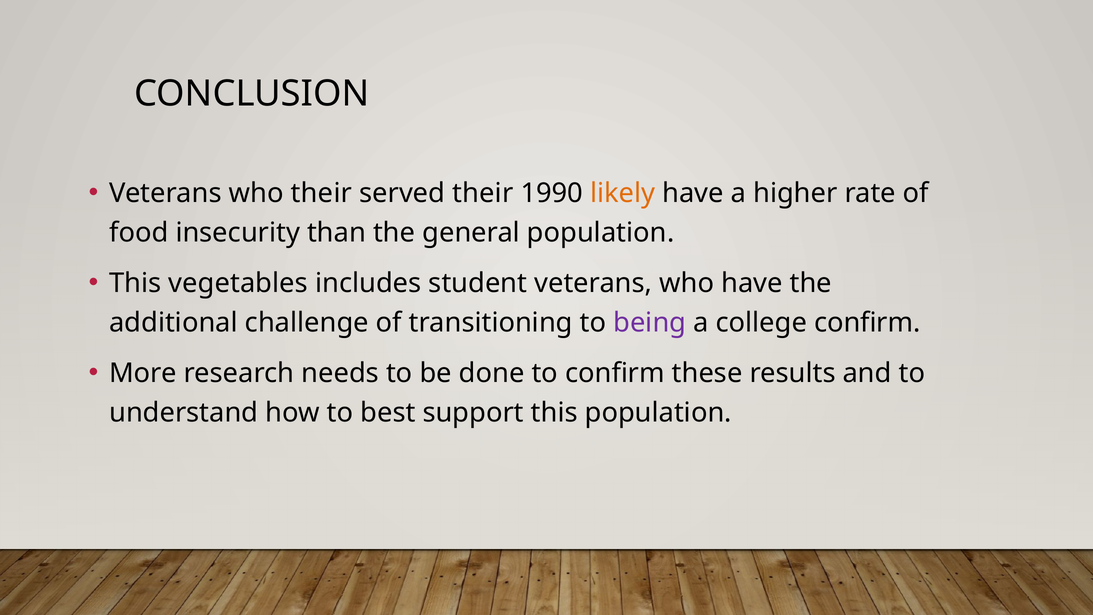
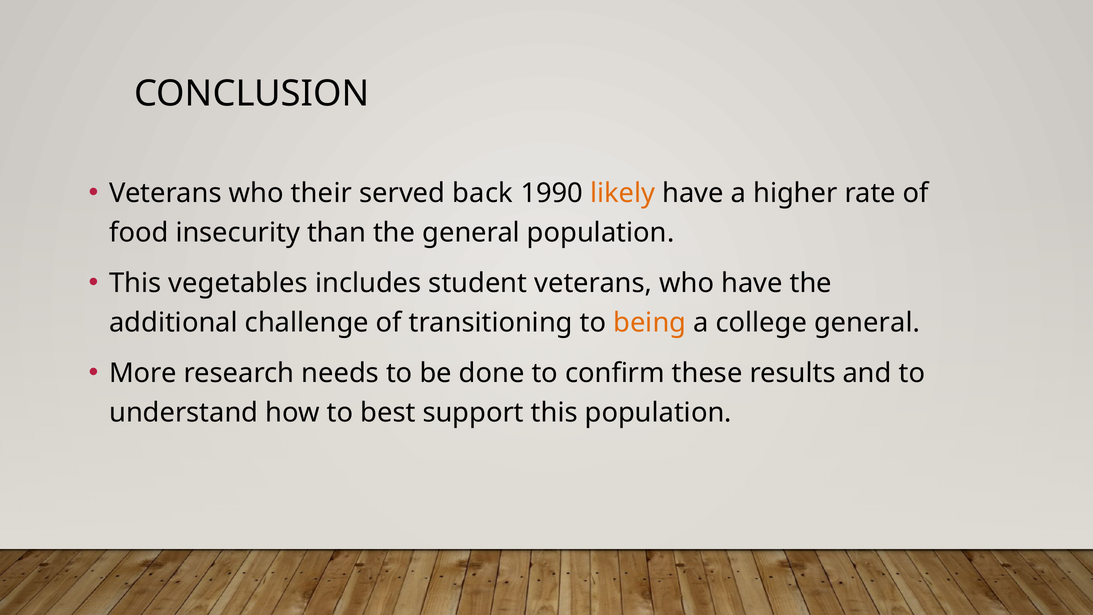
served their: their -> back (483, 193)
being colour: purple -> orange (650, 323)
college confirm: confirm -> general (867, 323)
